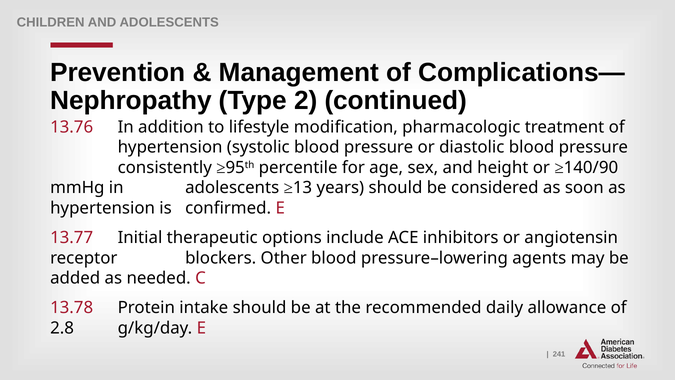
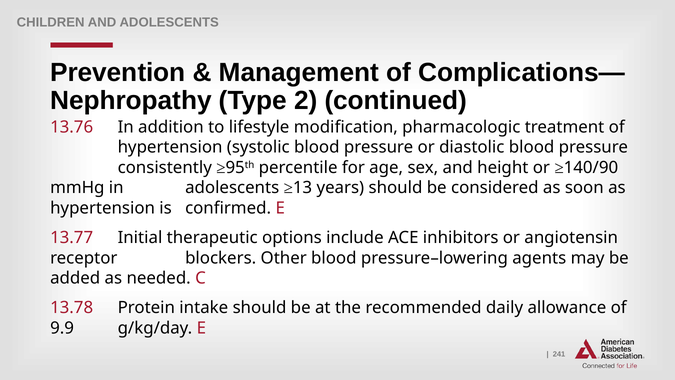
2.8: 2.8 -> 9.9 (62, 328)
